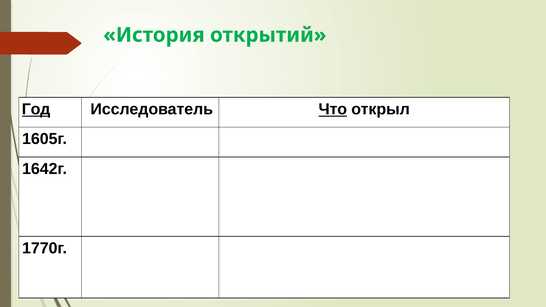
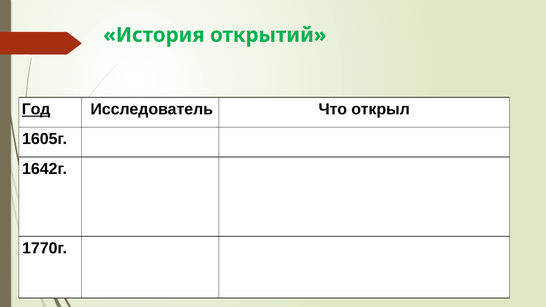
Что underline: present -> none (333, 109)
